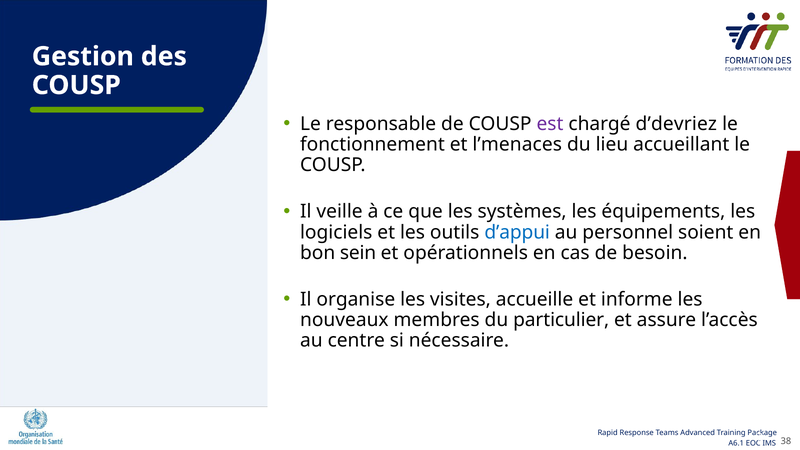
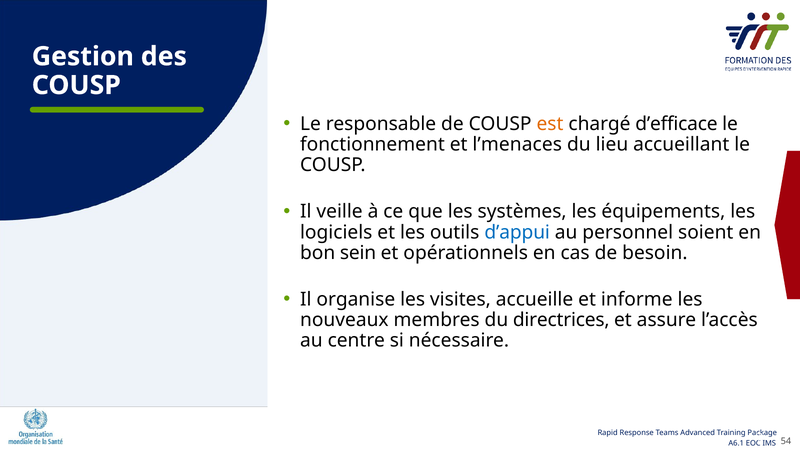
est colour: purple -> orange (550, 124)
d’devriez: d’devriez -> d’efficace (676, 124)
particulier: particulier -> directrices (561, 320)
38: 38 -> 54 (786, 441)
